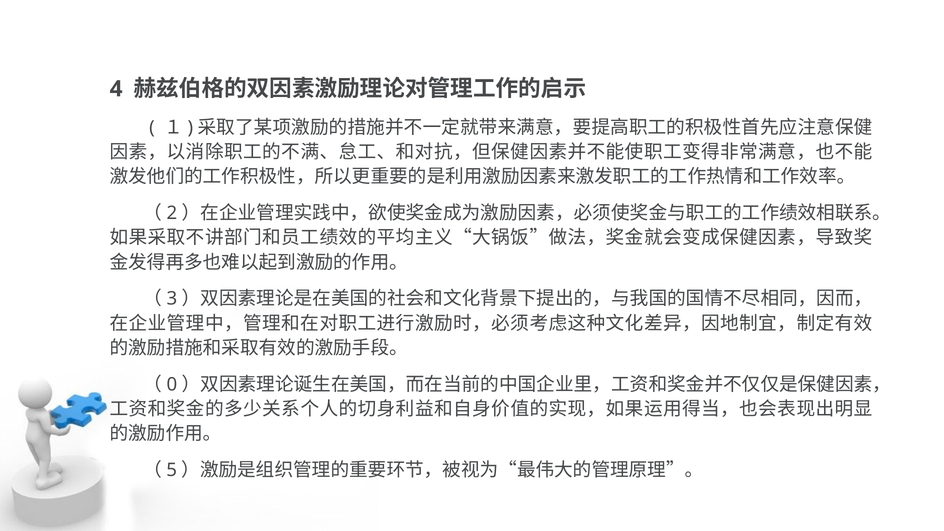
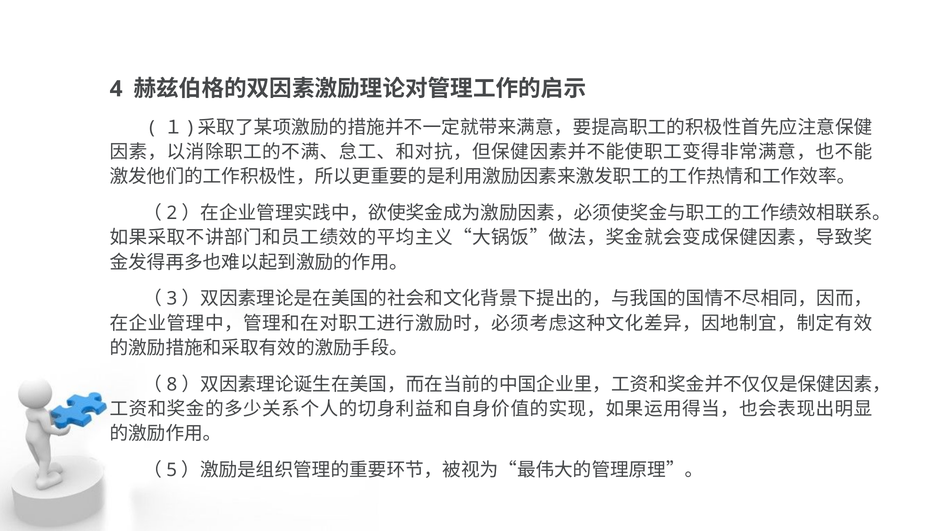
0: 0 -> 8 (172, 385)
